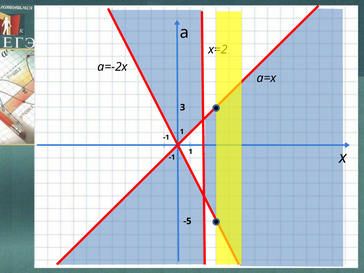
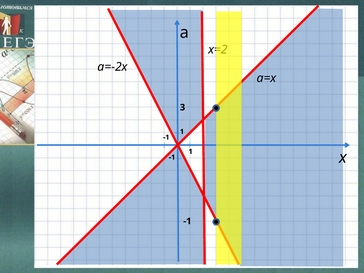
-5: -5 -> -1 (187, 221)
